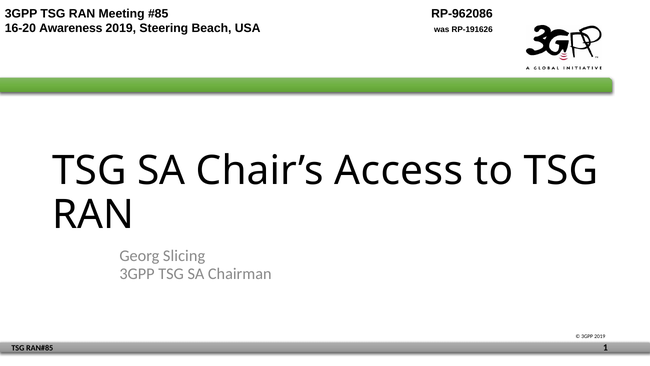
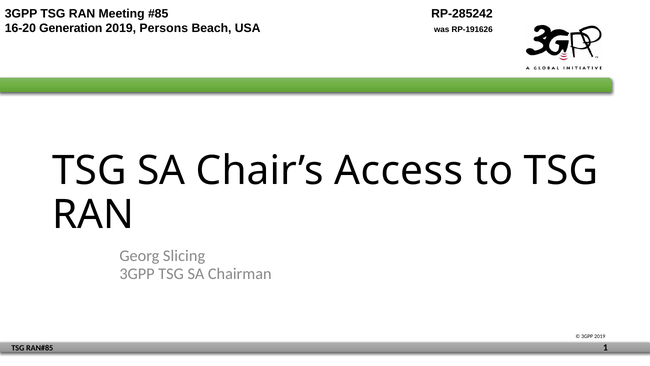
RP-962086: RP-962086 -> RP-285242 (462, 14)
Awareness: Awareness -> Generation (71, 28)
Steering: Steering -> Persons (164, 28)
